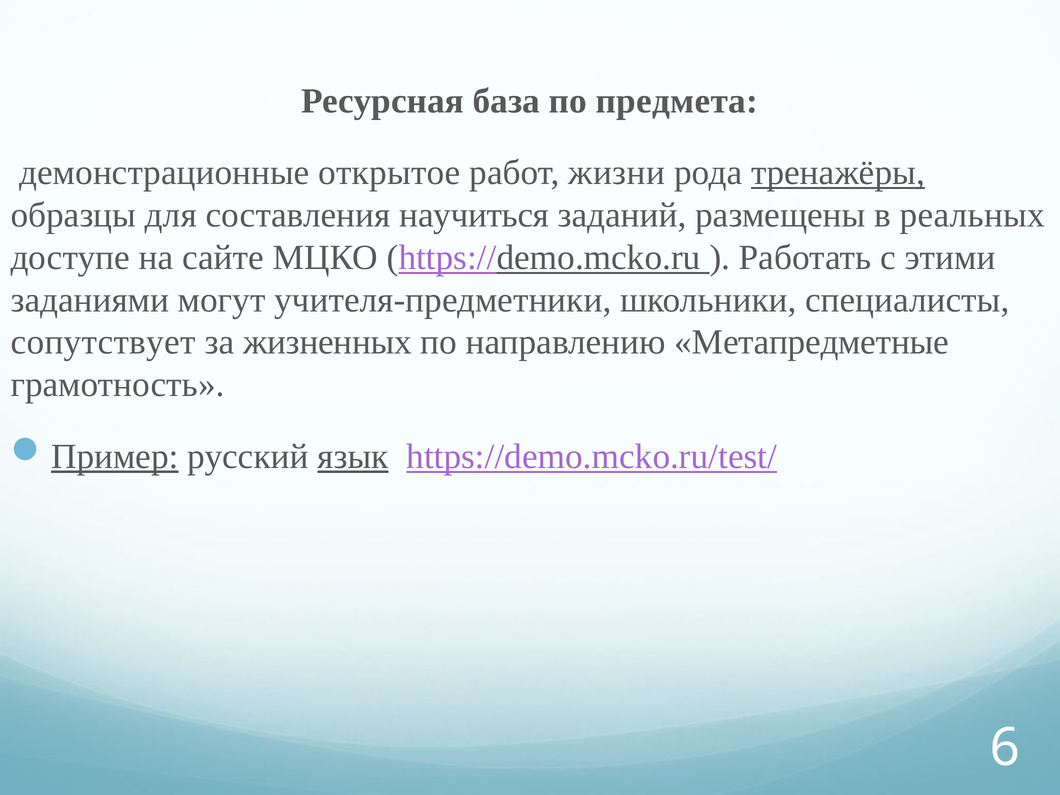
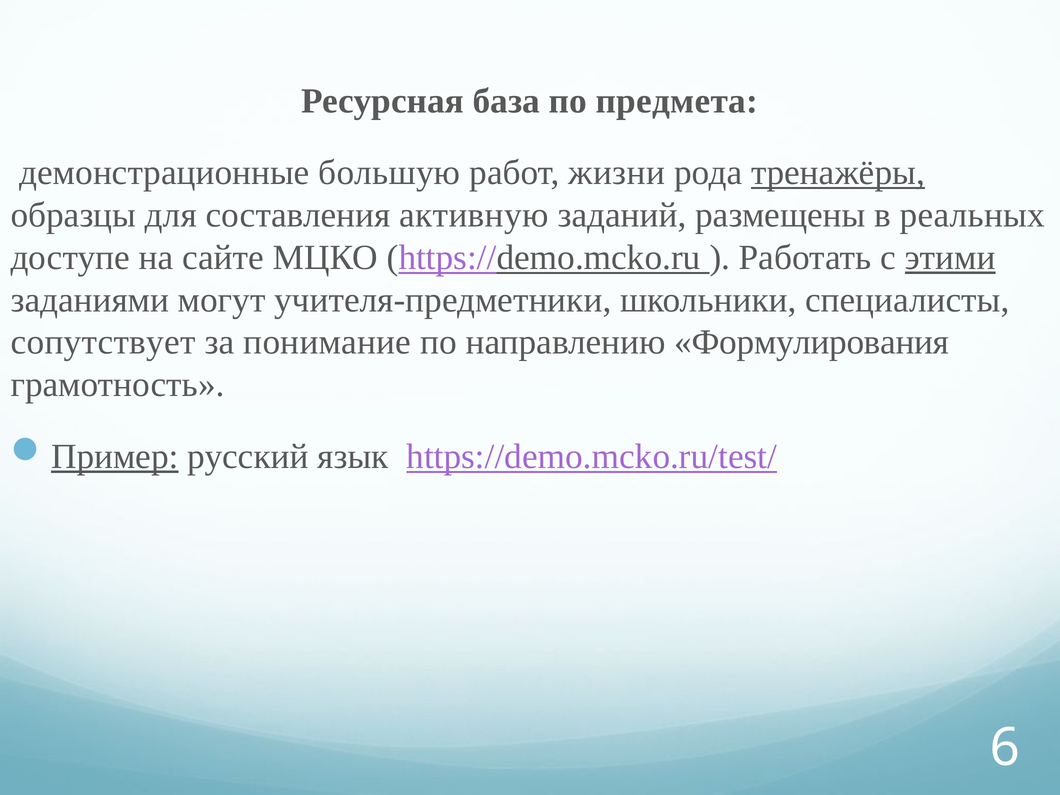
открытое: открытое -> большую (389, 173)
научиться: научиться -> активную (474, 215)
этими underline: none -> present (950, 258)
жизненных: жизненных -> понимание (327, 342)
Метапредметные: Метапредметные -> Формулирования (812, 342)
язык underline: present -> none (353, 457)
